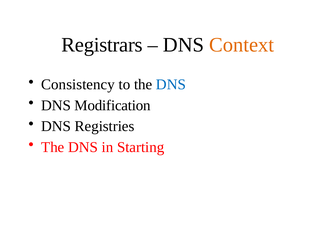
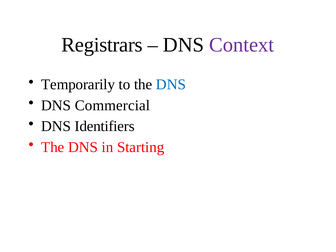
Context colour: orange -> purple (242, 45)
Consistency: Consistency -> Temporarily (78, 84)
Modification: Modification -> Commercial (112, 105)
Registries: Registries -> Identifiers (105, 126)
